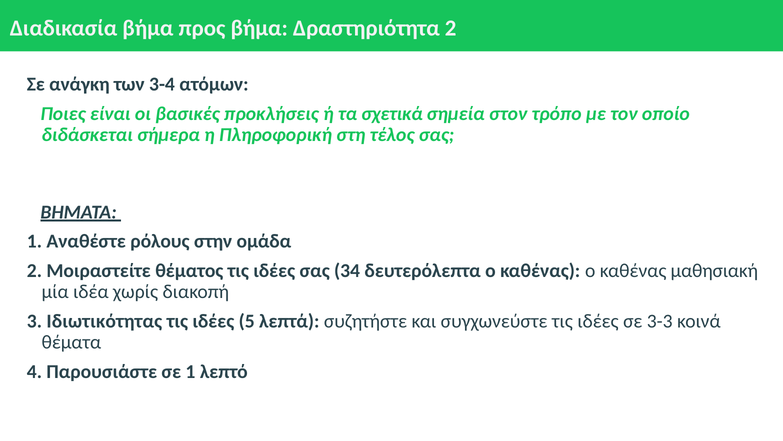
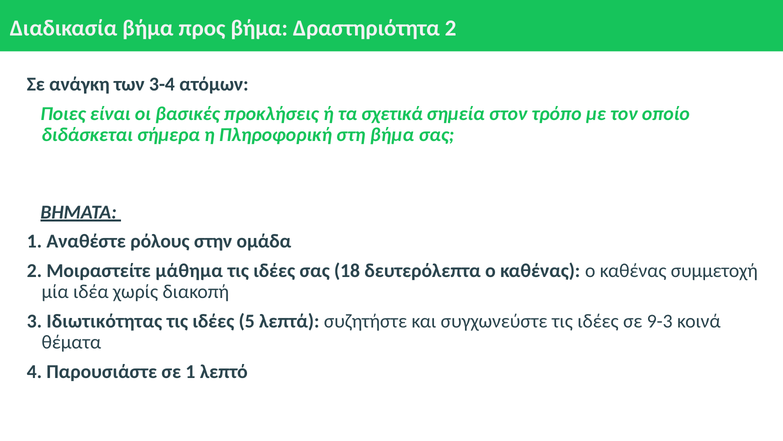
στη τέλος: τέλος -> βήμα (392, 135)
θέματος: θέματος -> μάθημα (189, 270)
34: 34 -> 18 (347, 270)
μαθησιακή: μαθησιακή -> συμμετοχή (714, 270)
3-3: 3-3 -> 9-3 (660, 321)
